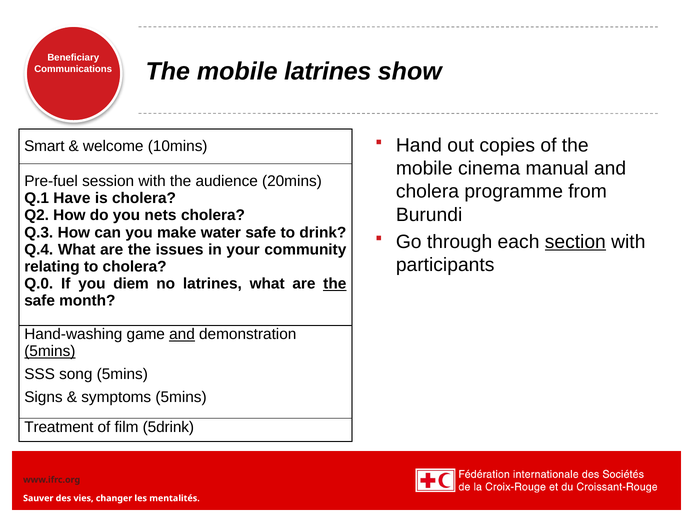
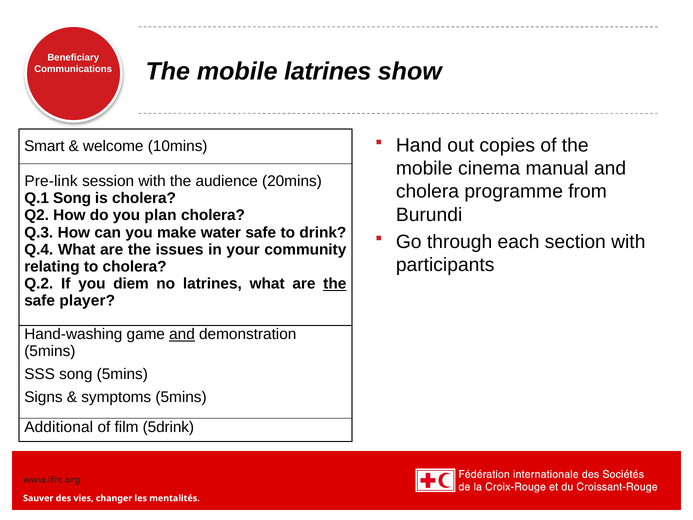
Pre-fuel: Pre-fuel -> Pre-link (51, 181)
Q.1 Have: Have -> Song (72, 198)
nets: nets -> plan (160, 215)
section underline: present -> none (575, 242)
Q.0: Q.0 -> Q.2 (39, 284)
month: month -> player (87, 301)
5mins underline: present -> none (50, 351)
Treatment: Treatment -> Additional (59, 427)
